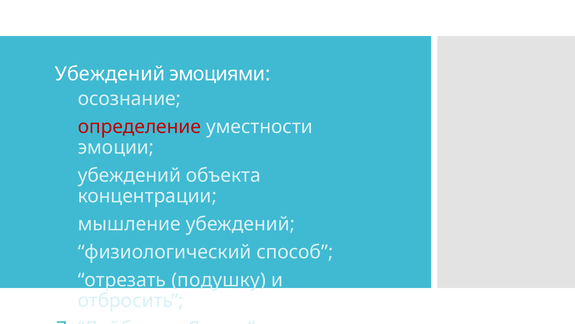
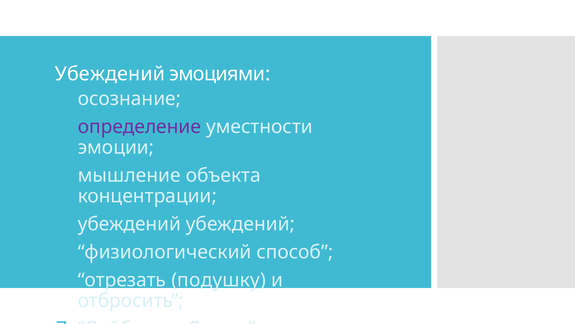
определение colour: red -> purple (139, 127)
убеждений: убеждений -> мышление (129, 175)
мышление: мышление -> убеждений (129, 224)
